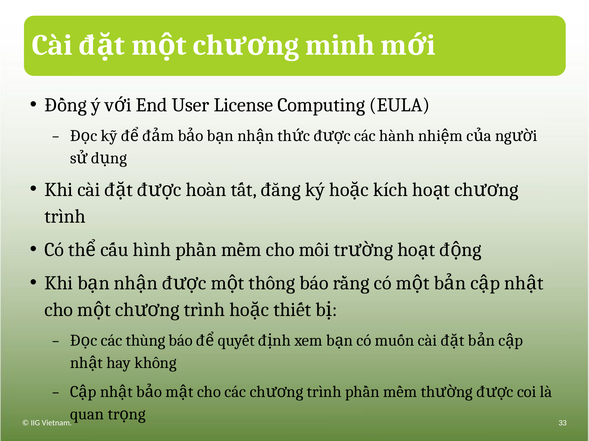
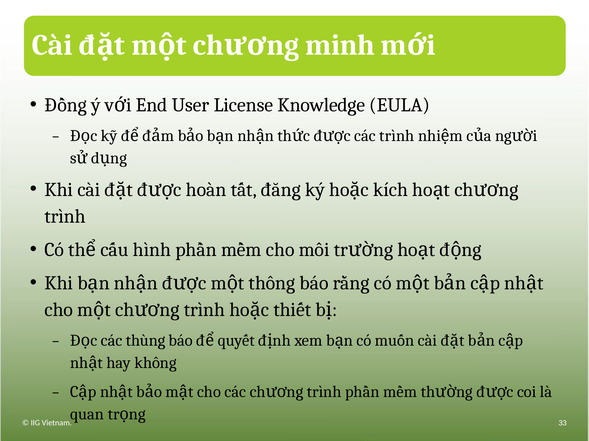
Computing: Computing -> Knowledge (321, 105)
các hành: hành -> trình (397, 136)
